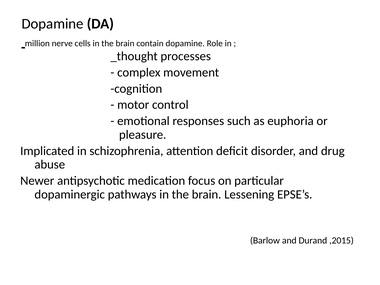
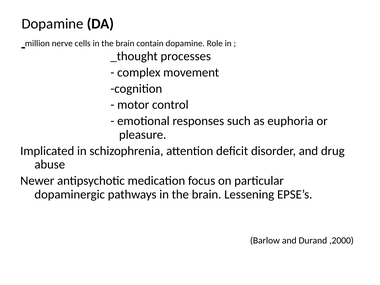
,2015: ,2015 -> ,2000 (342, 241)
